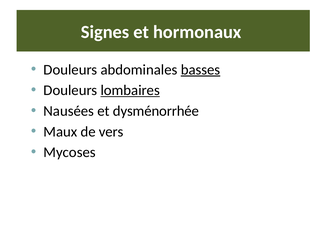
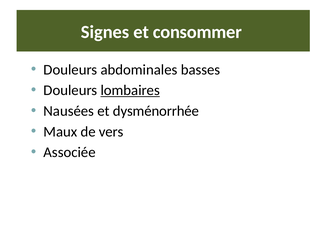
hormonaux: hormonaux -> consommer (197, 32)
basses underline: present -> none (201, 70)
Mycoses: Mycoses -> Associée (70, 152)
